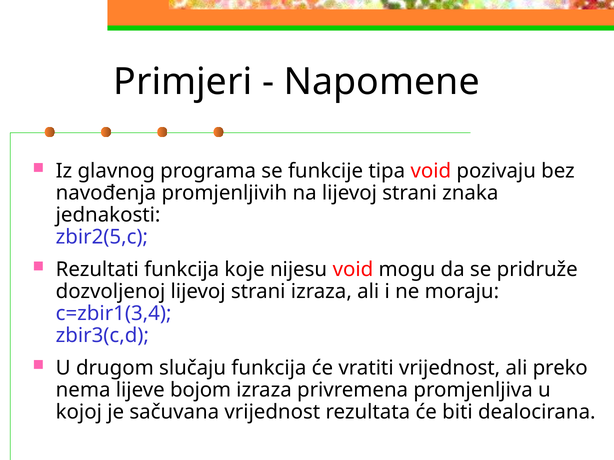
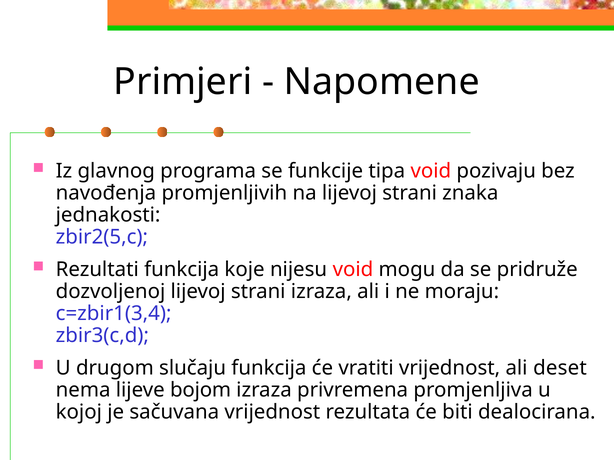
preko: preko -> deset (560, 368)
